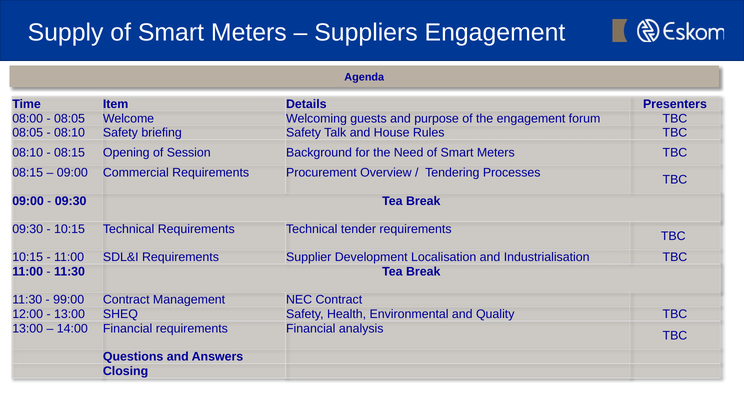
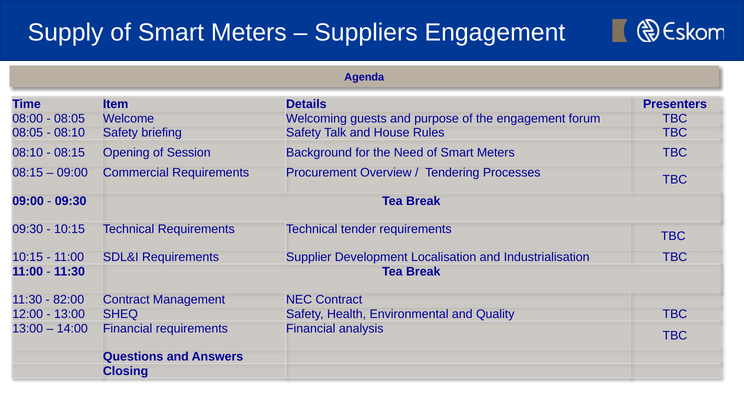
99:00: 99:00 -> 82:00 (69, 300)
